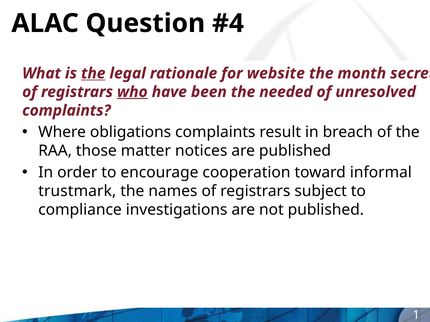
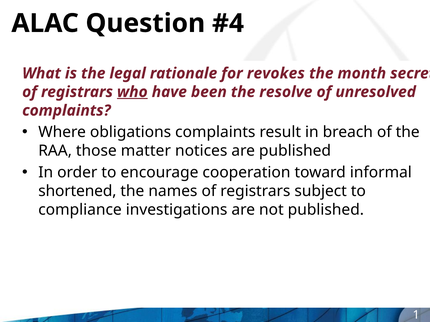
the underline: present -> none (93, 73)
website: website -> revokes (276, 73)
needed: needed -> resolve (286, 92)
trustmark: trustmark -> shortened (77, 191)
